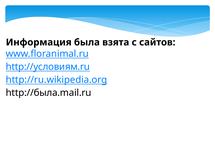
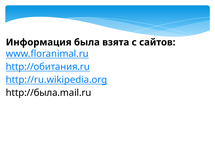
http://условиям.ru: http://условиям.ru -> http://обитания.ru (48, 67)
